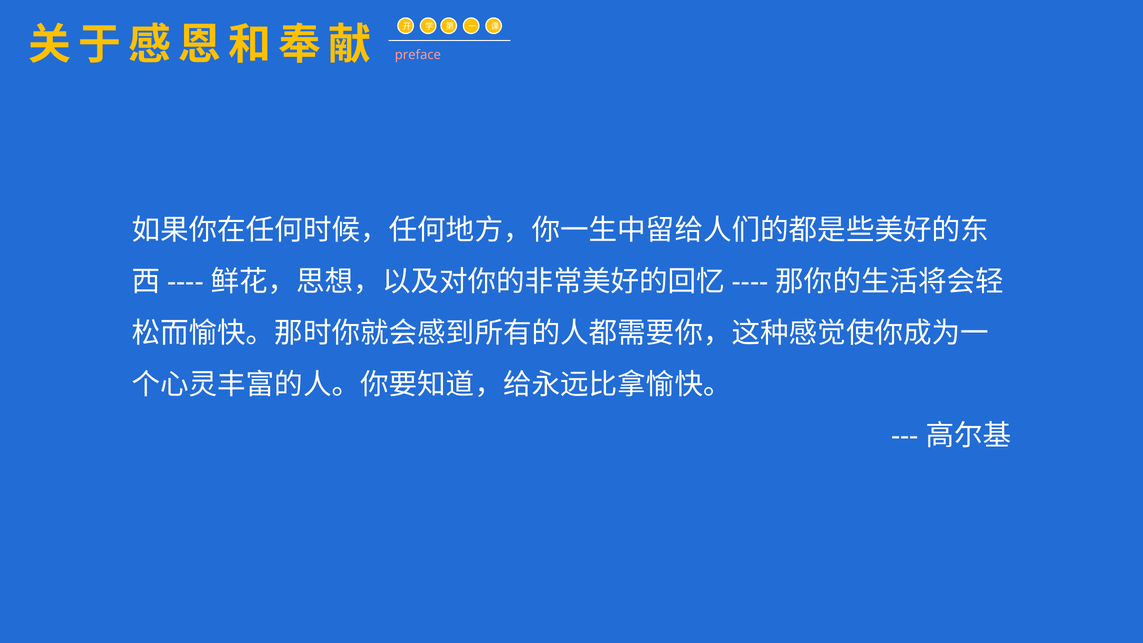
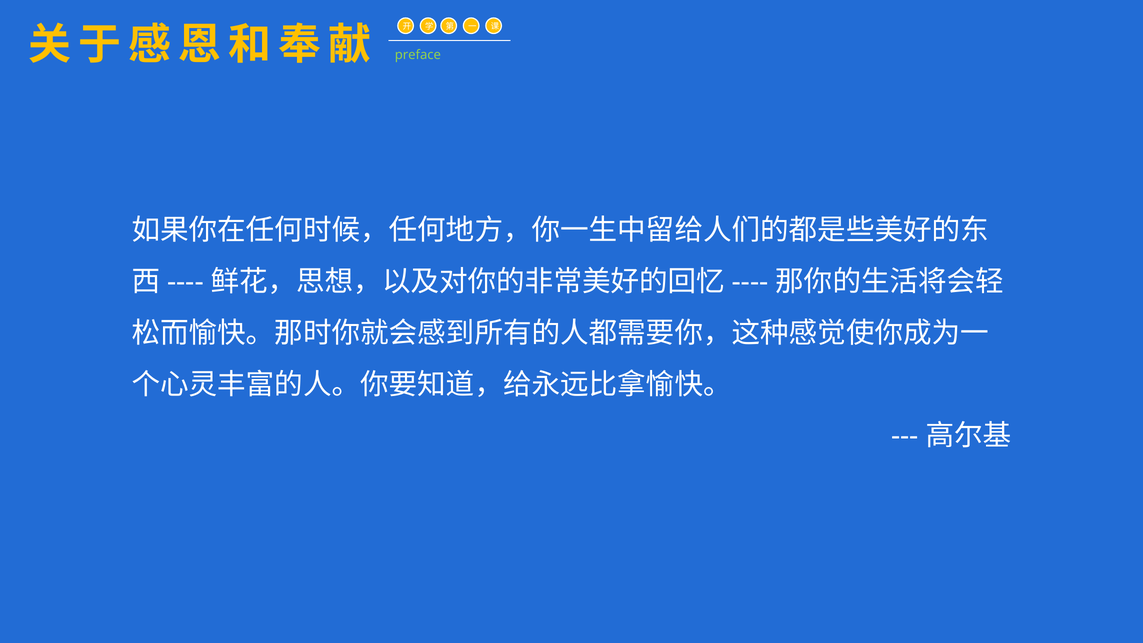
preface colour: pink -> light green (418, 55)
